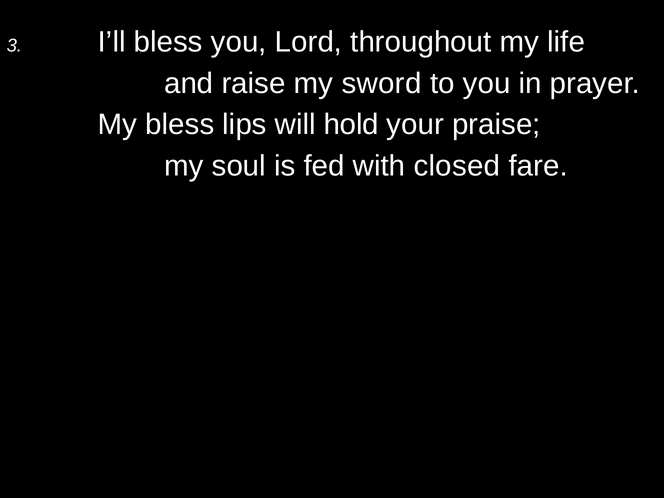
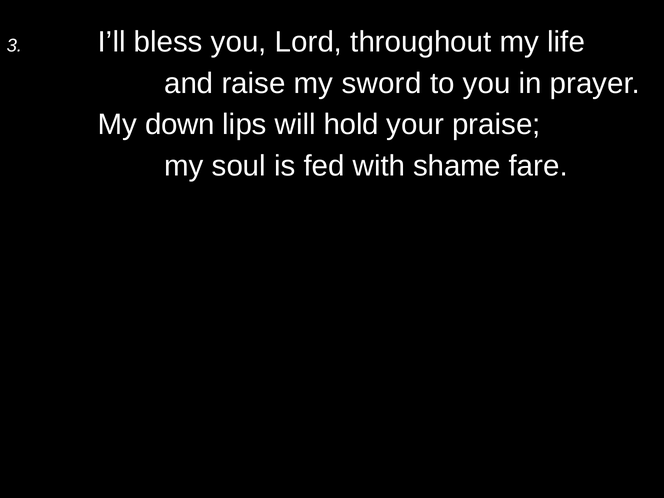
My bless: bless -> down (180, 125)
closed: closed -> shame (457, 166)
